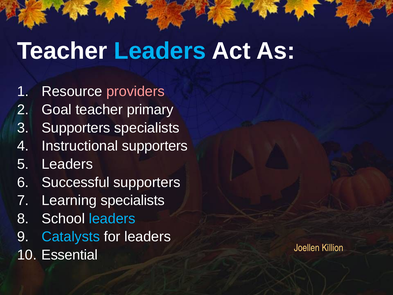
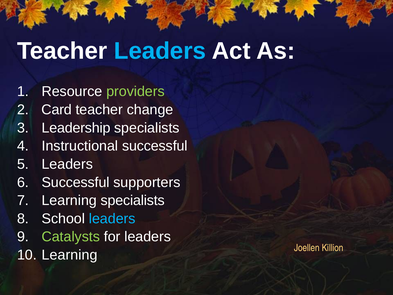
providers colour: pink -> light green (135, 91)
Goal: Goal -> Card (57, 110)
primary: primary -> change (150, 110)
Supporters: Supporters -> Leadership (76, 128)
Instructional supporters: supporters -> successful (155, 146)
Catalysts colour: light blue -> light green (71, 237)
Essential: Essential -> Learning (70, 255)
